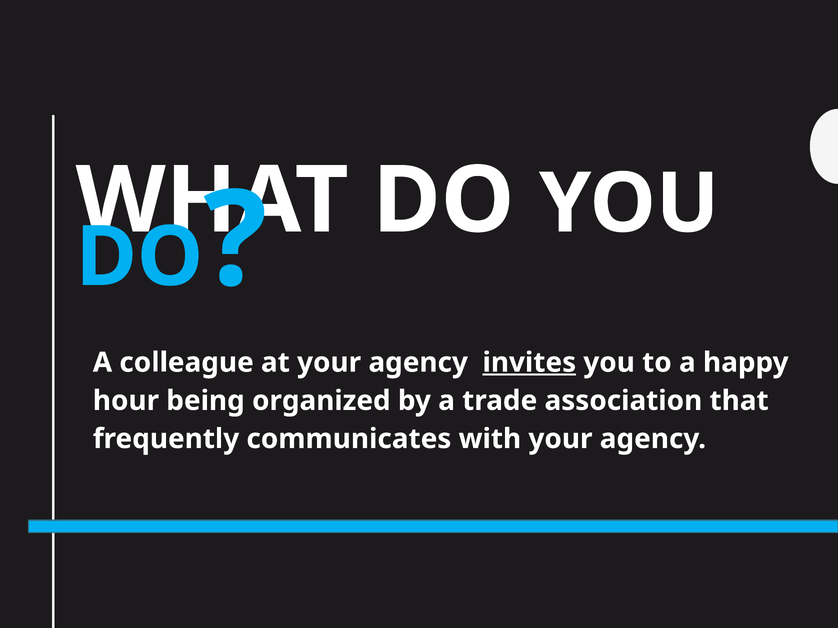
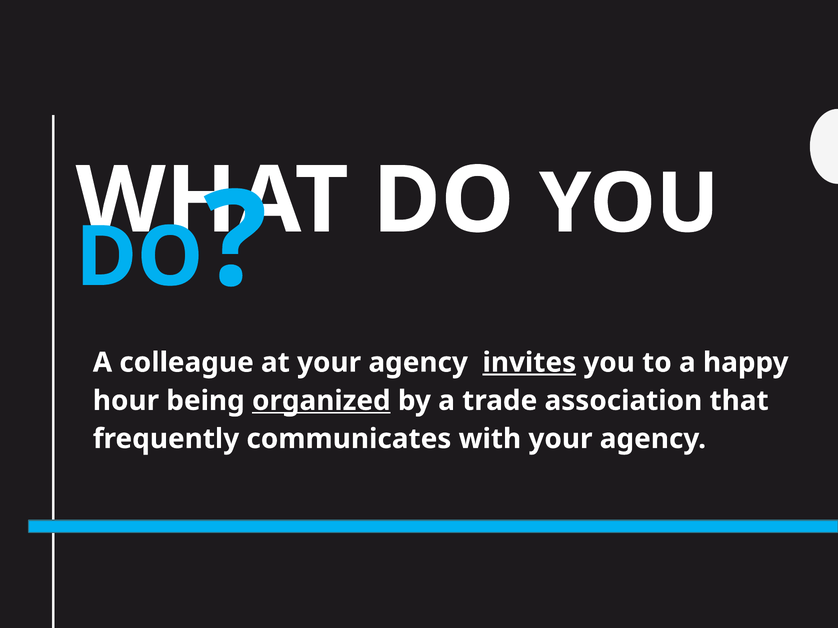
organized underline: none -> present (321, 401)
